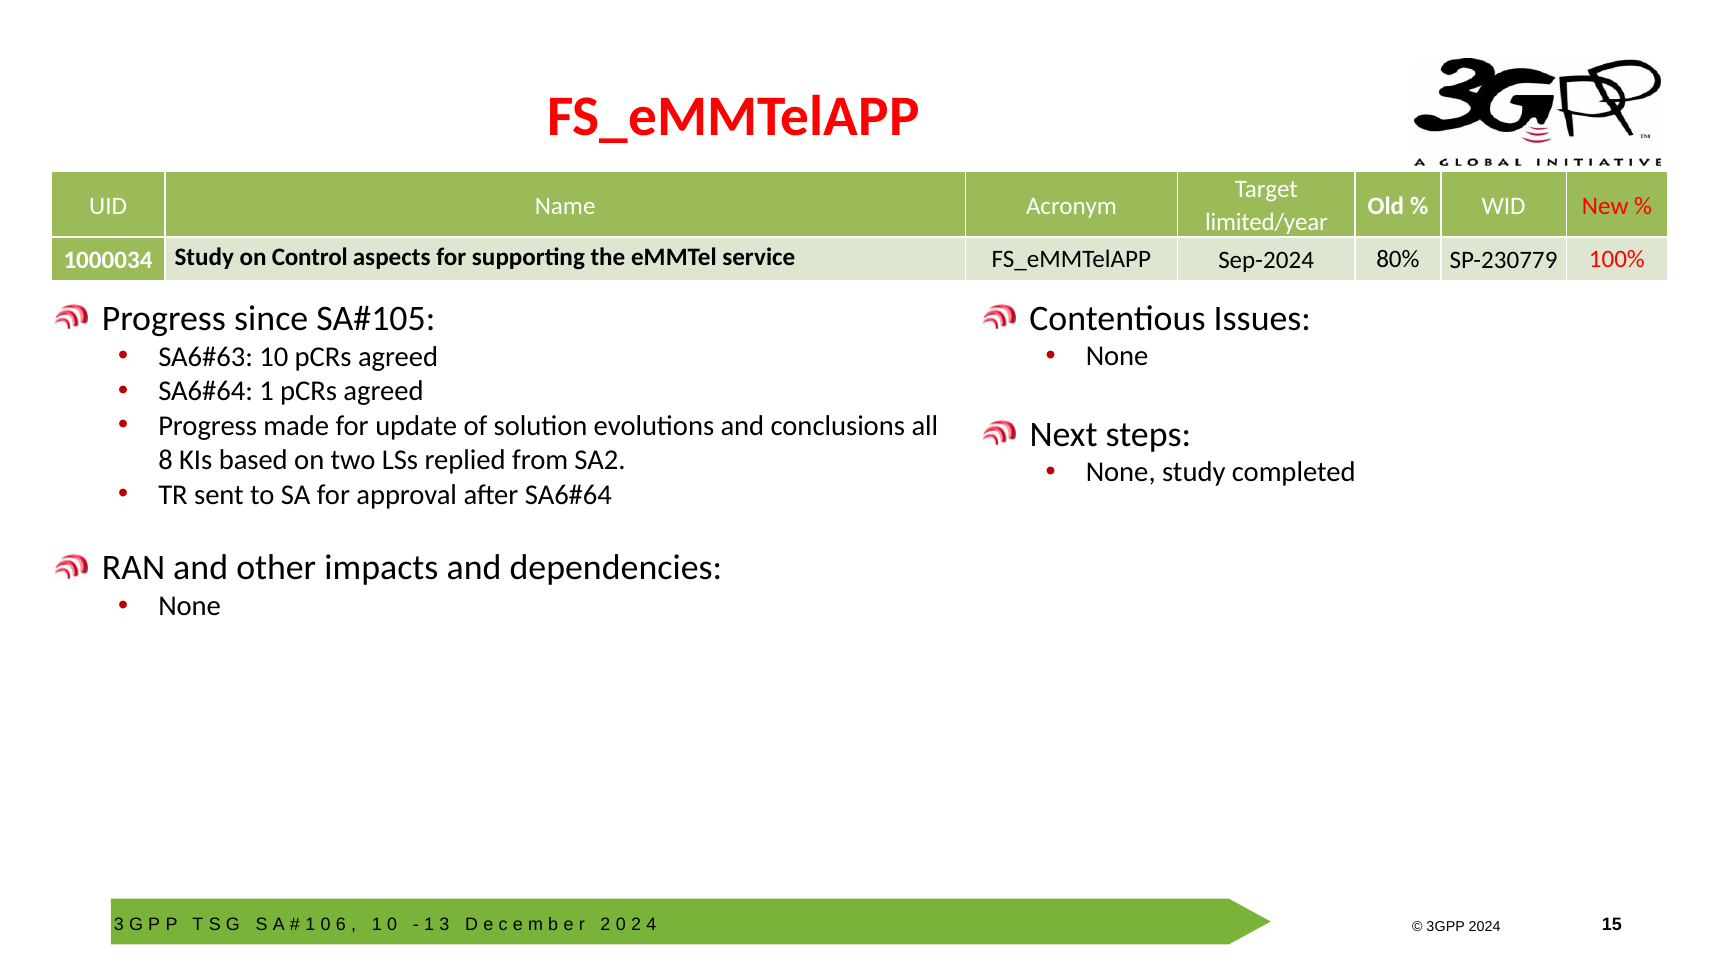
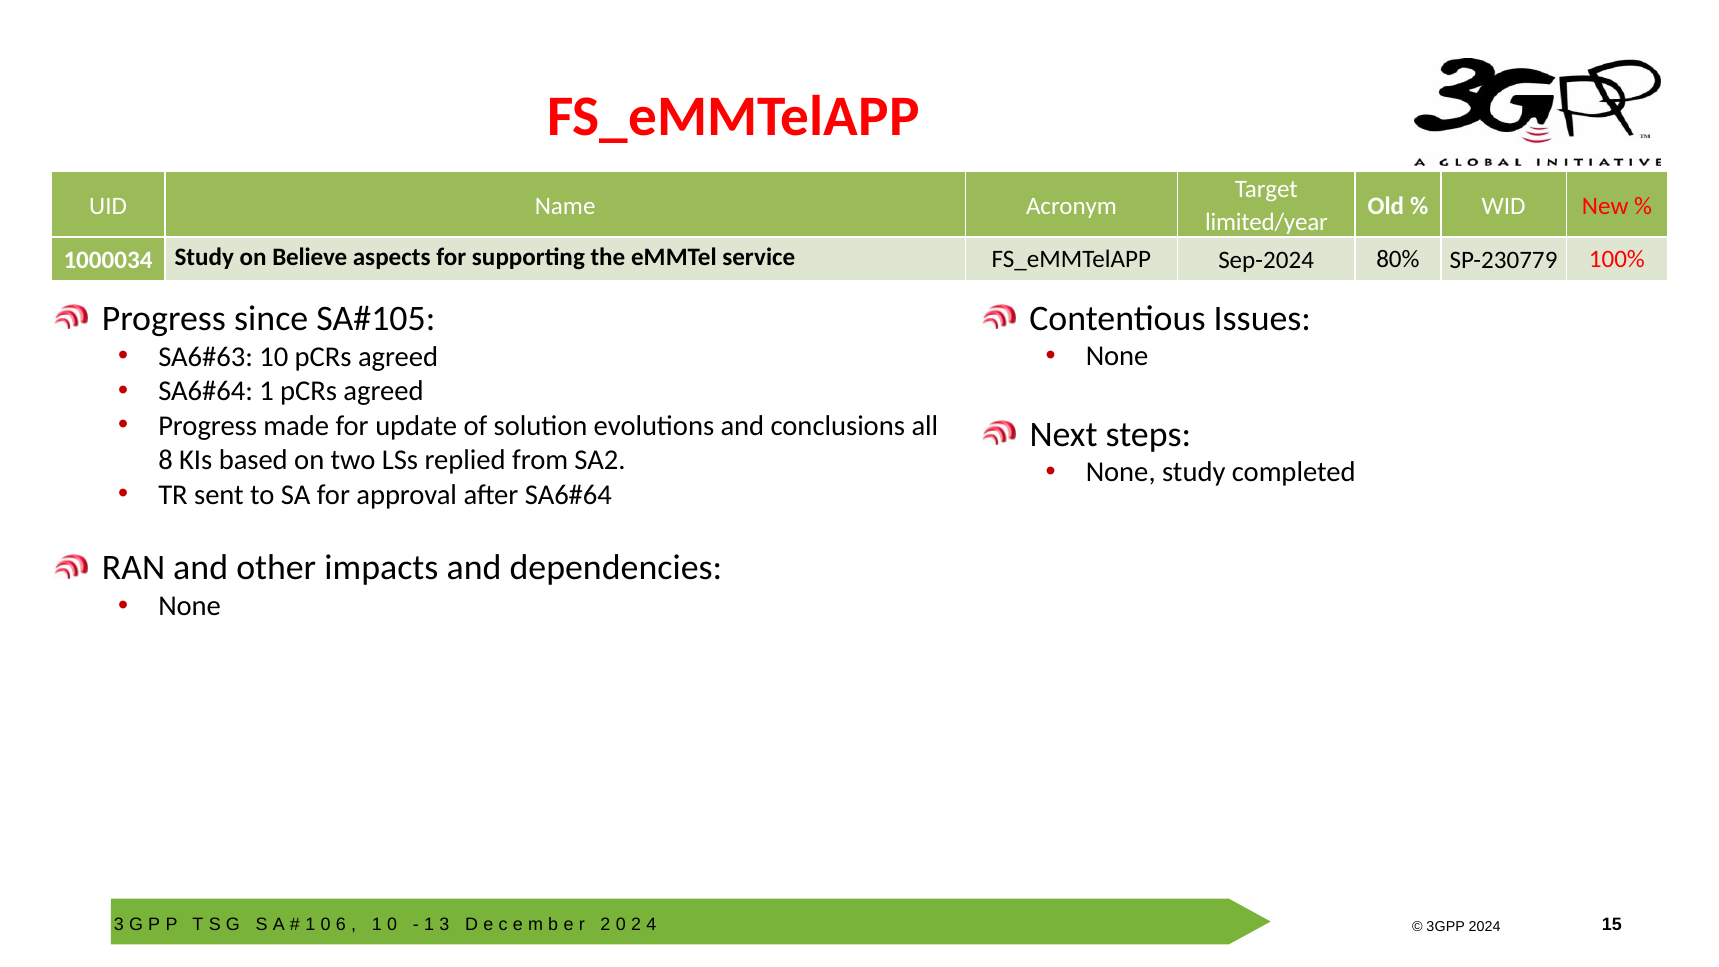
Control: Control -> Believe (310, 257)
